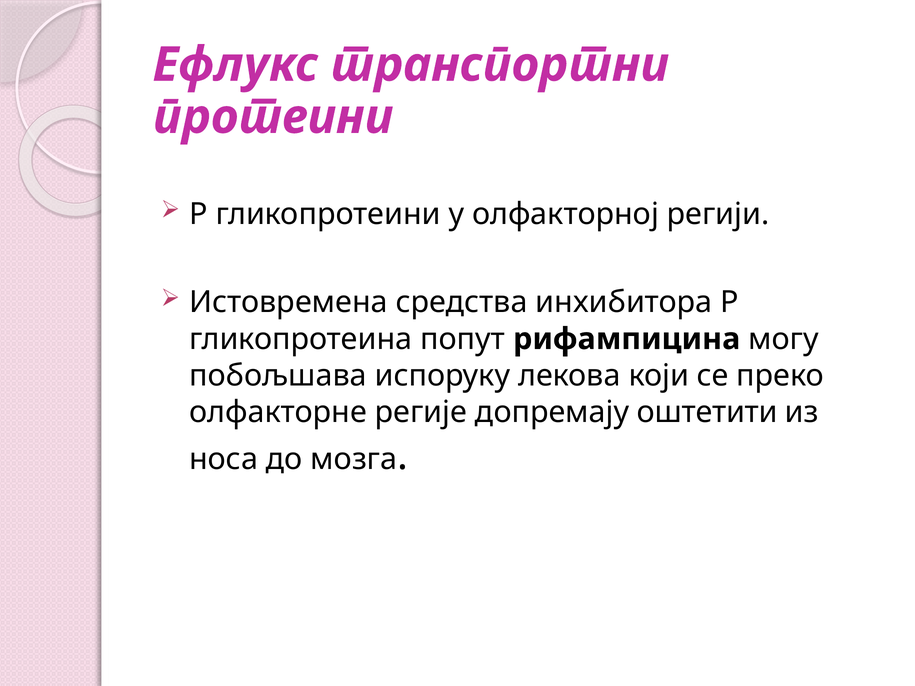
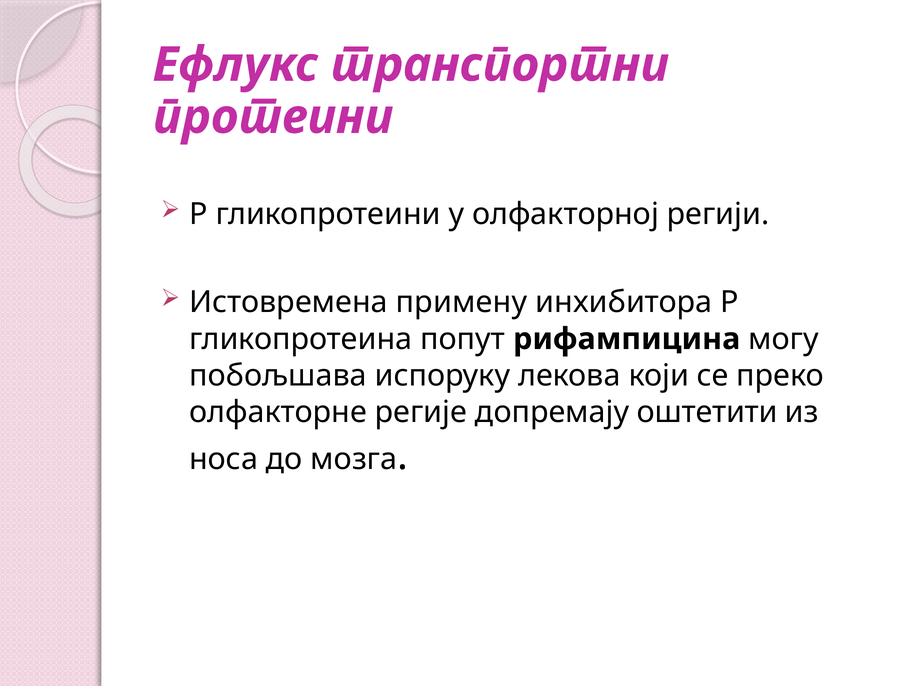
средства: средства -> примену (462, 303)
